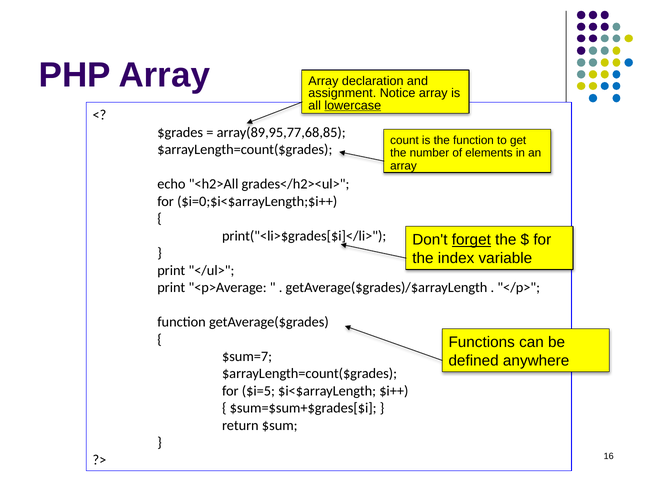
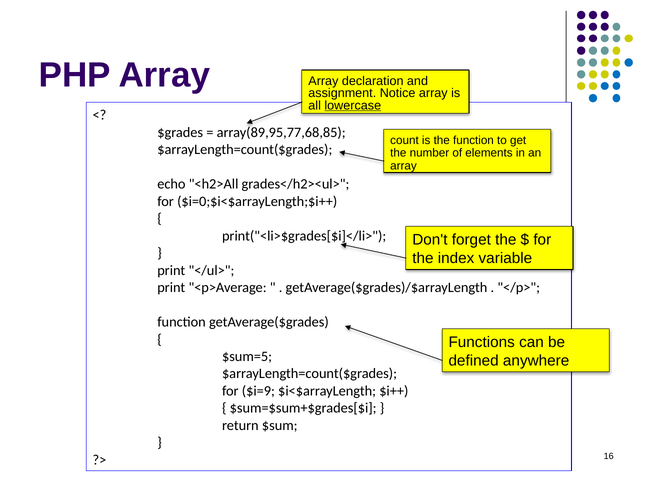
forget underline: present -> none (471, 240)
$sum=7: $sum=7 -> $sum=5 (247, 357)
$i=5: $i=5 -> $i=9 (258, 391)
